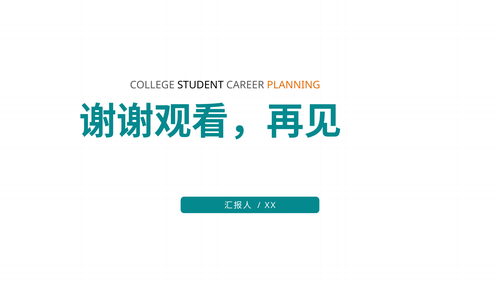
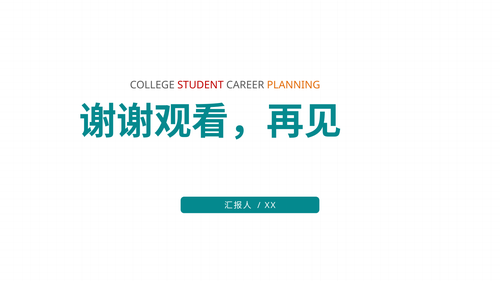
STUDENT colour: black -> red (200, 85)
